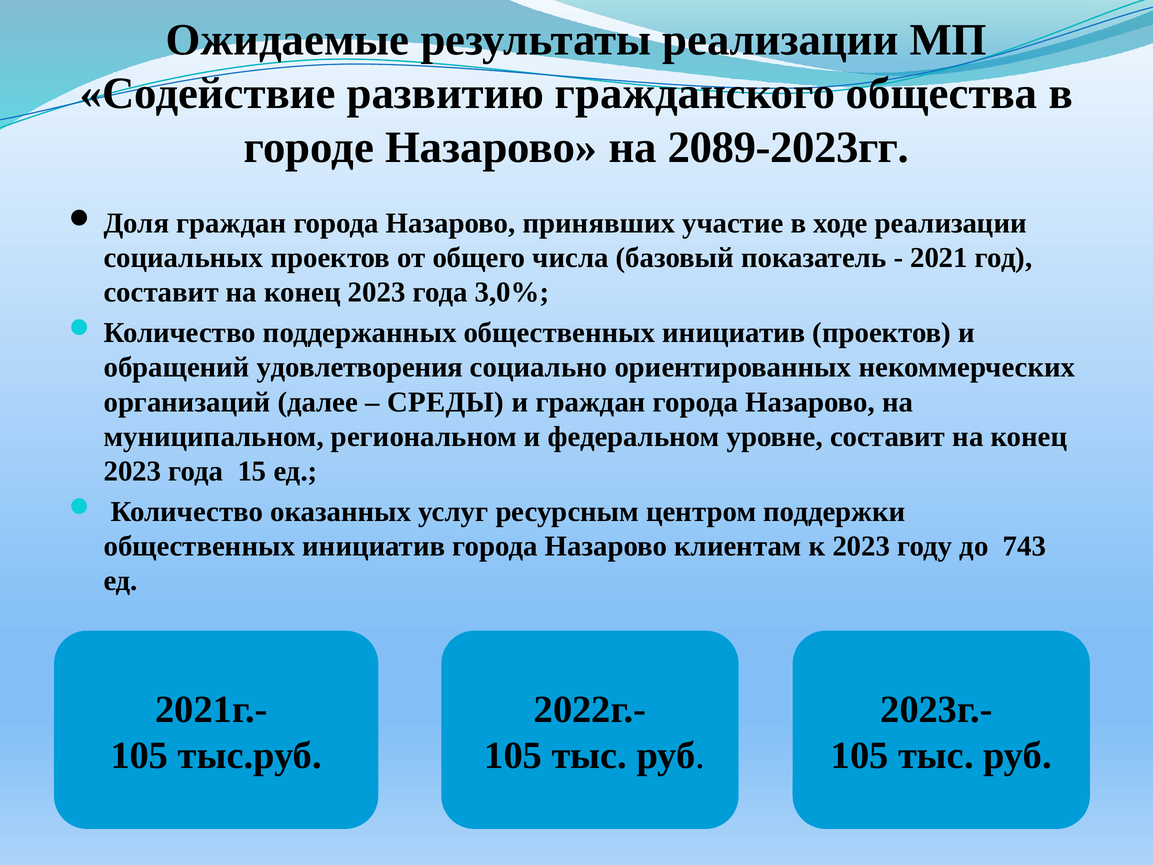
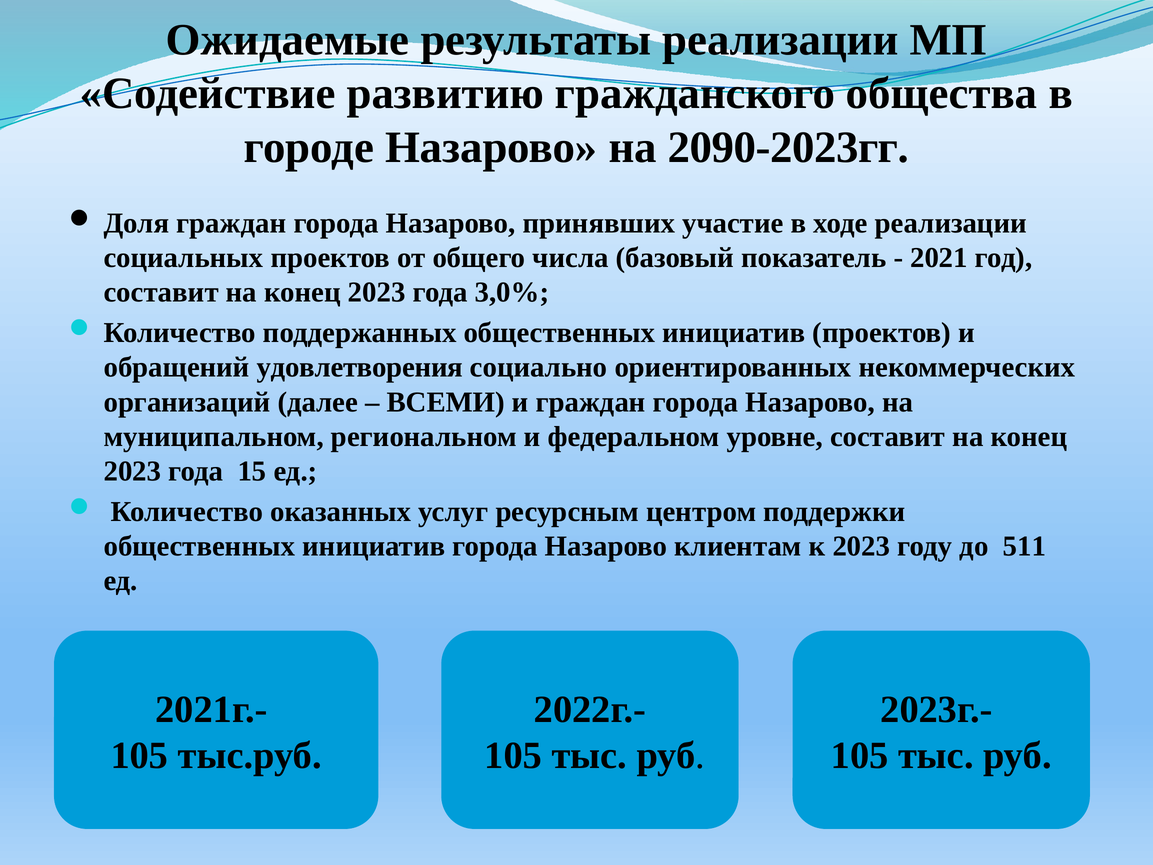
2089-2023гг: 2089-2023гг -> 2090-2023гг (788, 147)
СРЕДЫ: СРЕДЫ -> ВСЕМИ (446, 402)
743: 743 -> 511 (1024, 546)
